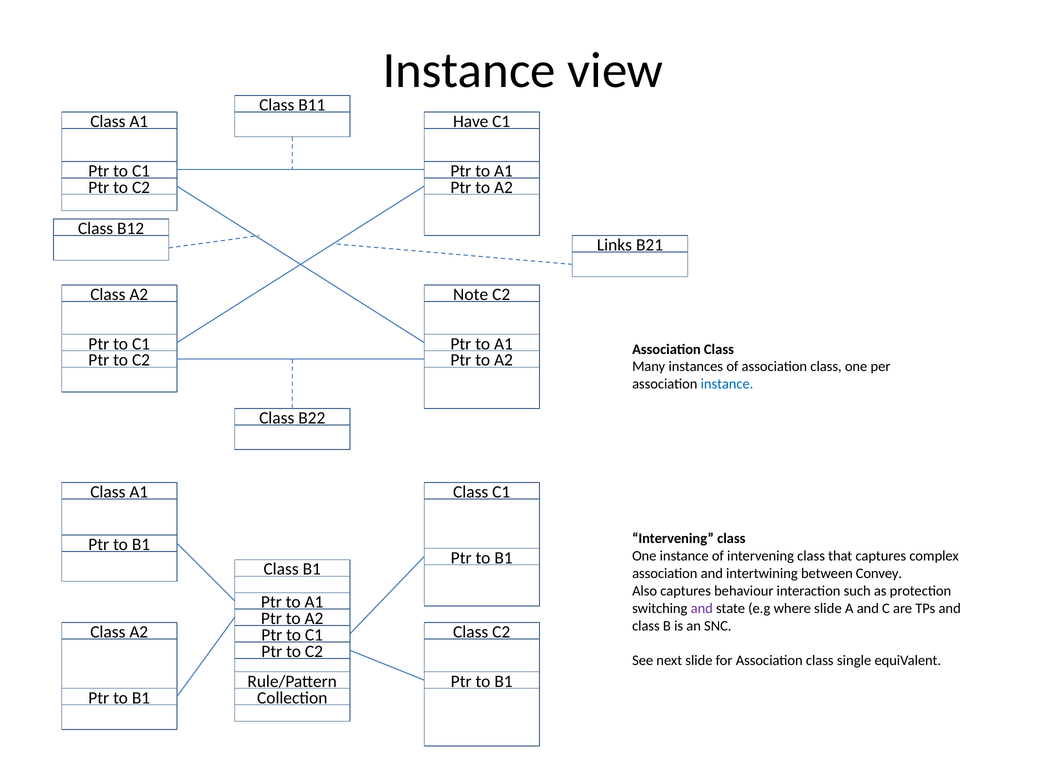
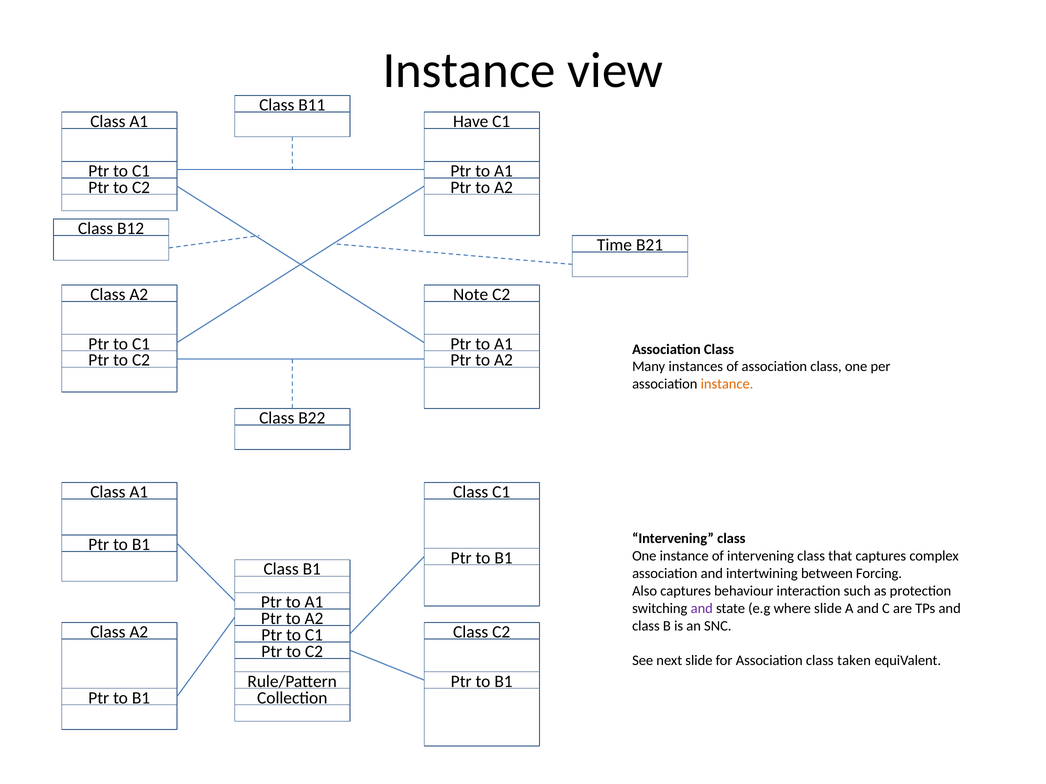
Links: Links -> Time (614, 245)
instance colour: blue -> orange (727, 384)
Convey: Convey -> Forcing (879, 574)
single: single -> taken (854, 661)
